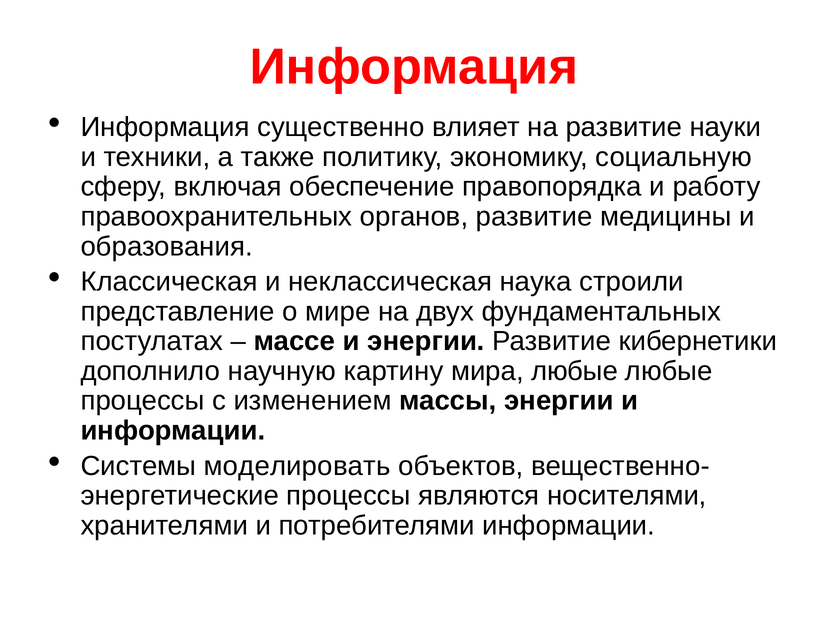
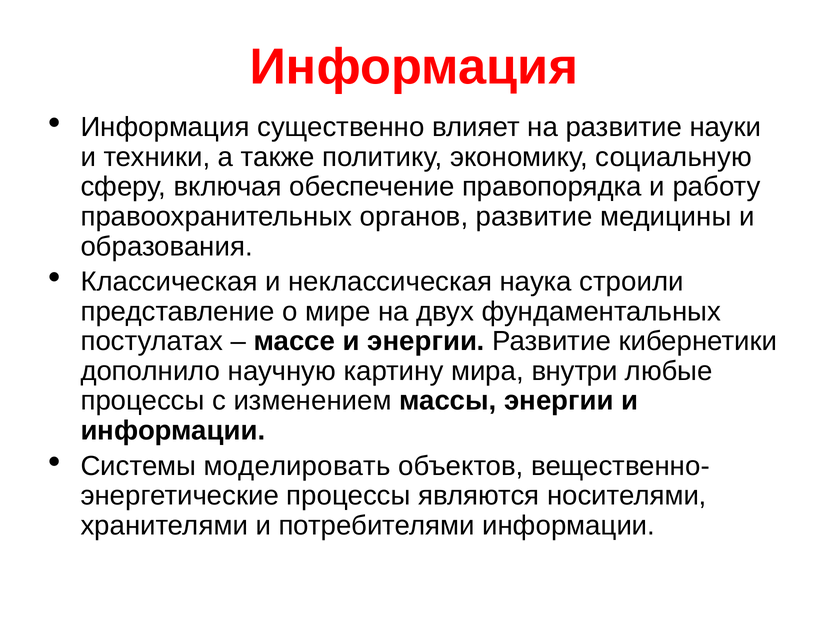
мира любые: любые -> внутри (575, 371)
